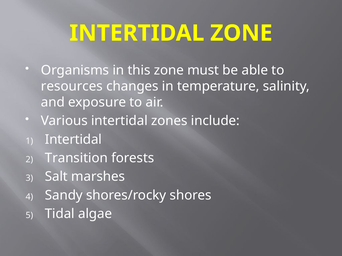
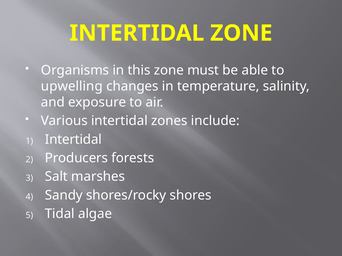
resources: resources -> upwelling (72, 86)
Transition: Transition -> Producers (76, 158)
